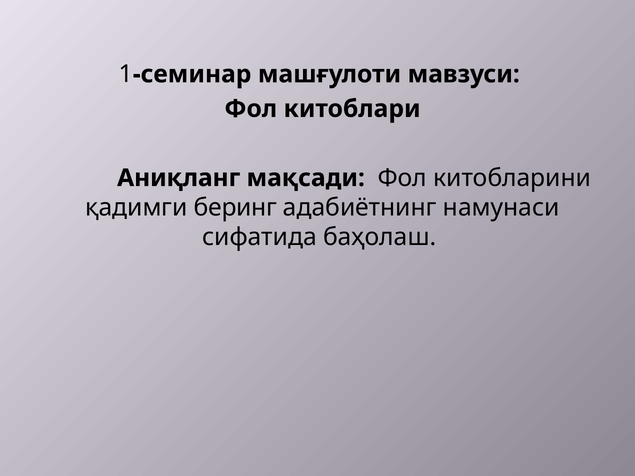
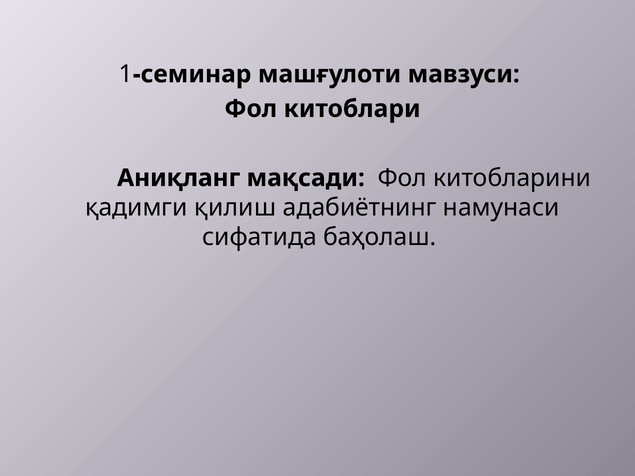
беринг: беринг -> қилиш (235, 208)
